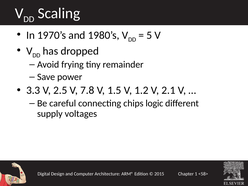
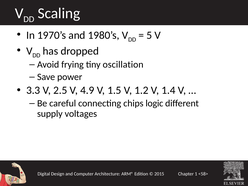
remainder: remainder -> oscillation (123, 65)
7.8: 7.8 -> 4.9 (87, 90)
2.1: 2.1 -> 1.4 (169, 90)
